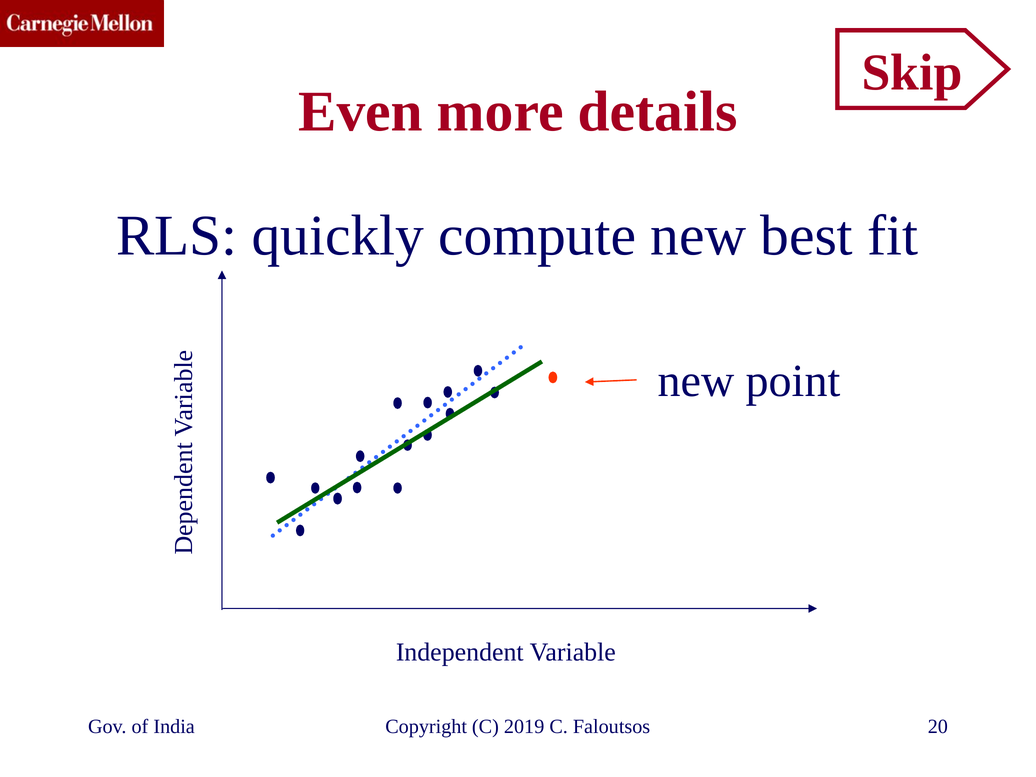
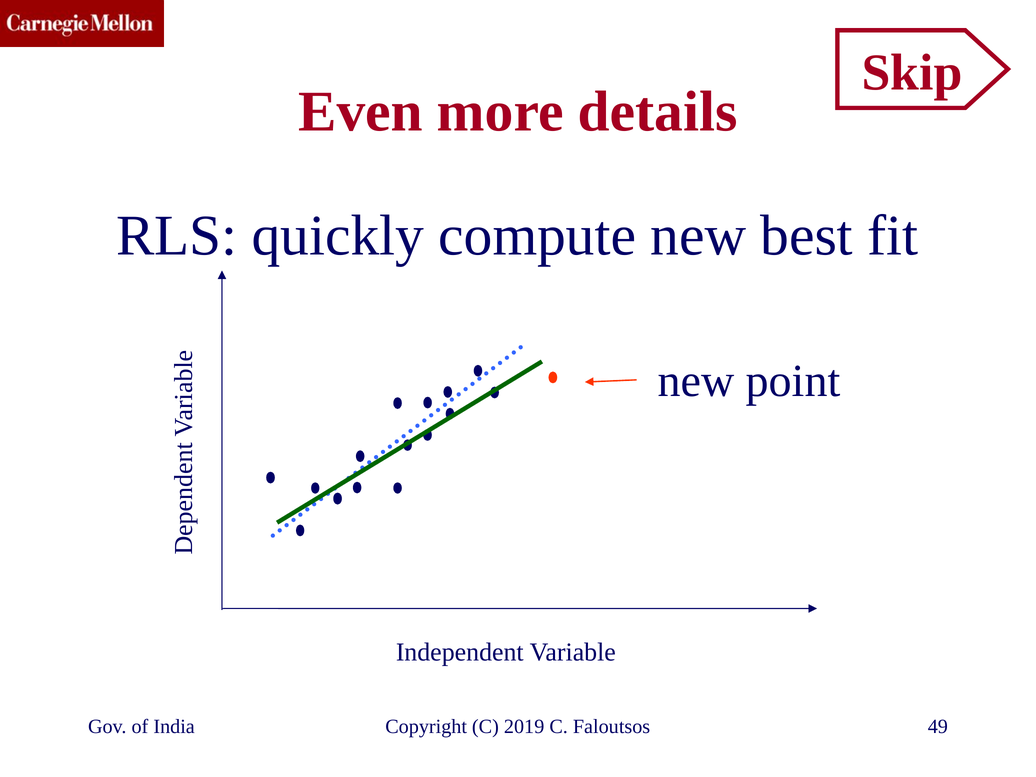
20: 20 -> 49 (938, 727)
